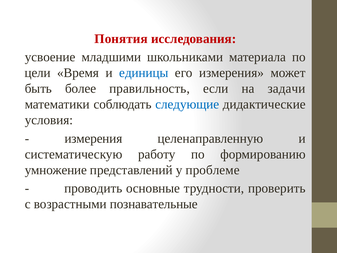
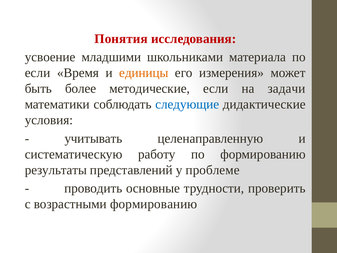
цели: цели -> если (38, 73)
единицы colour: blue -> orange (144, 73)
правильность: правильность -> методические (150, 88)
измерения: измерения -> учитывать (93, 138)
умножение: умножение -> результаты (56, 170)
возрастными познавательные: познавательные -> формированию (154, 204)
